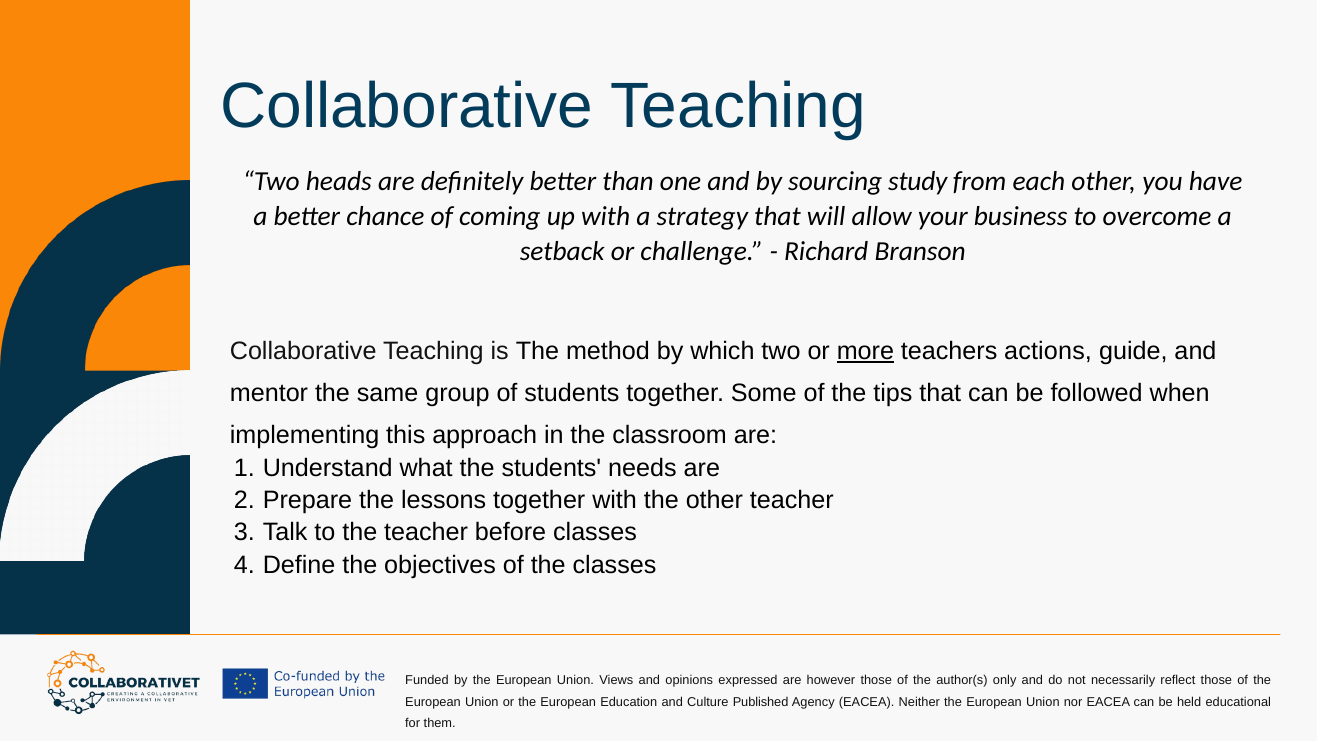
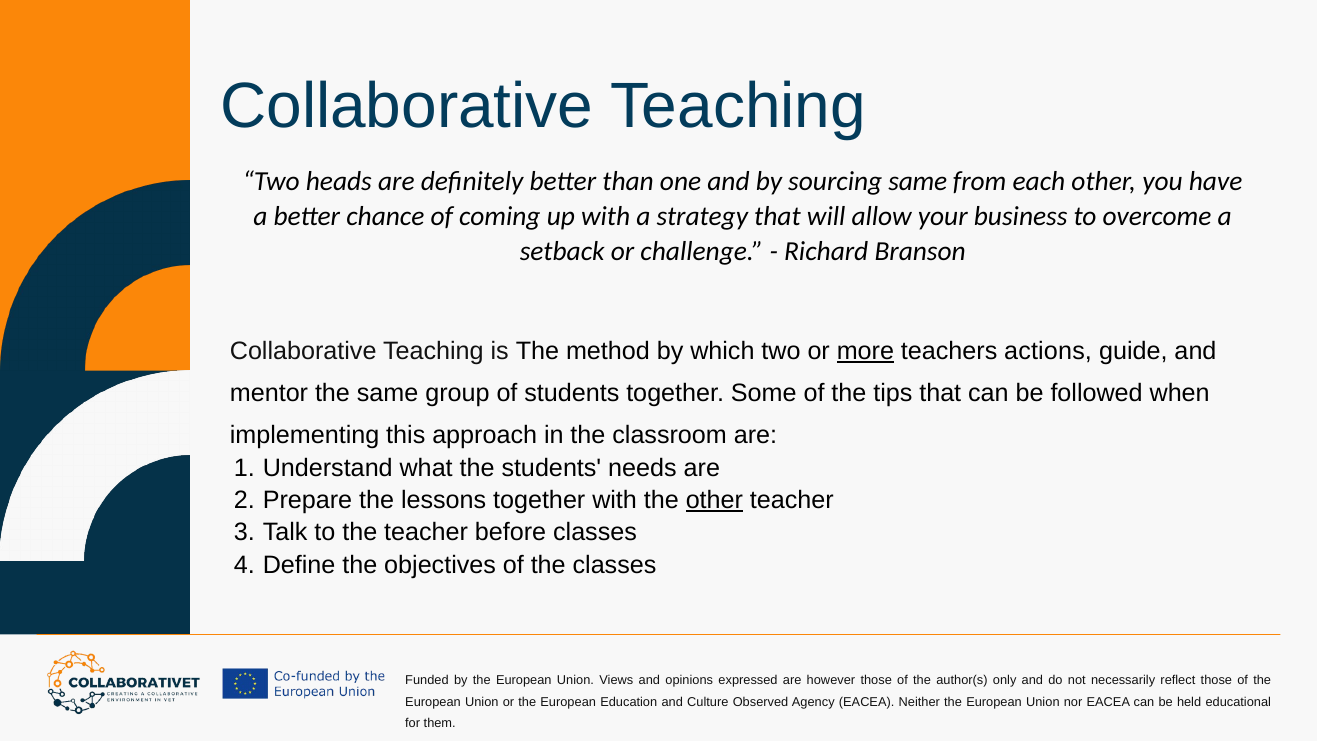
sourcing study: study -> same (918, 181)
other underline: none -> present (714, 500)
Published: Published -> Observed (761, 702)
